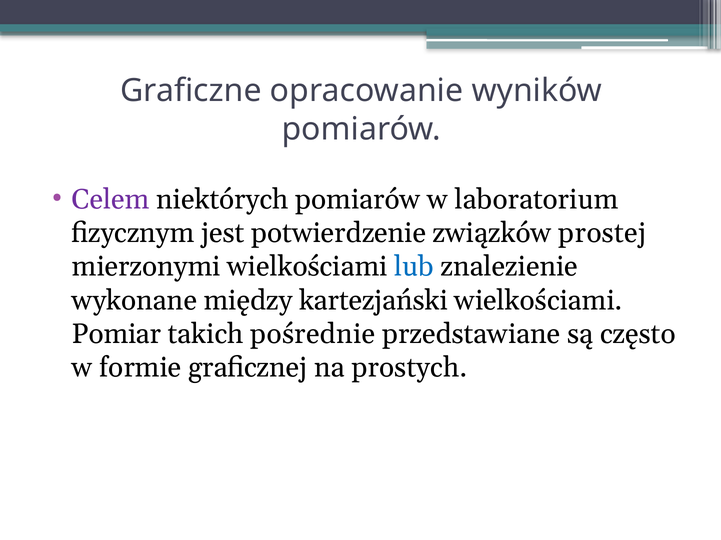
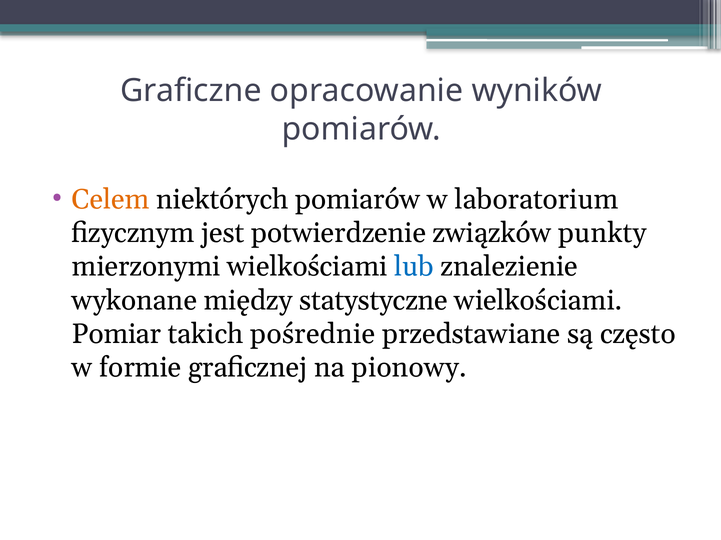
Celem colour: purple -> orange (111, 200)
prostej: prostej -> punkty (602, 233)
kartezjański: kartezjański -> statystyczne (373, 301)
prostych: prostych -> pionowy (409, 368)
